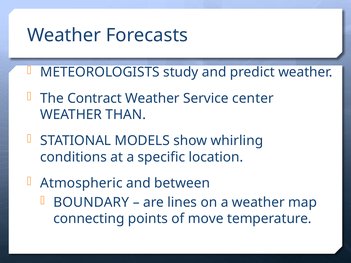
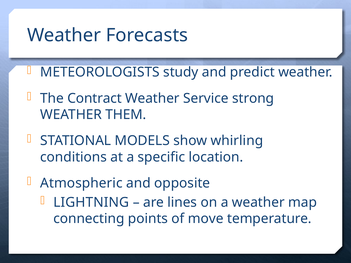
center: center -> strong (253, 98)
THAN: THAN -> THEM (126, 115)
between: between -> opposite (182, 183)
BOUNDARY: BOUNDARY -> LIGHTNING (91, 203)
